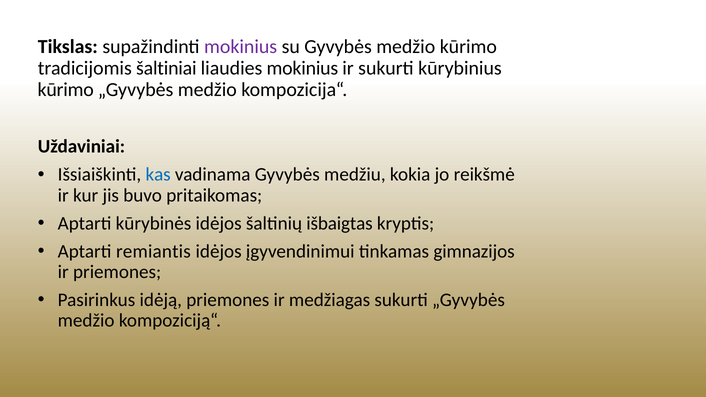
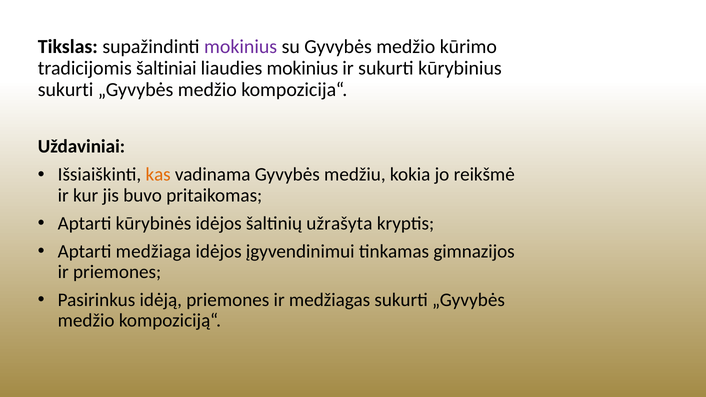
kūrimo: kūrimo -> sukurti (66, 90)
kas colour: blue -> orange (158, 175)
išbaigtas: išbaigtas -> užrašyta (339, 223)
remiantis: remiantis -> medžiaga (153, 251)
